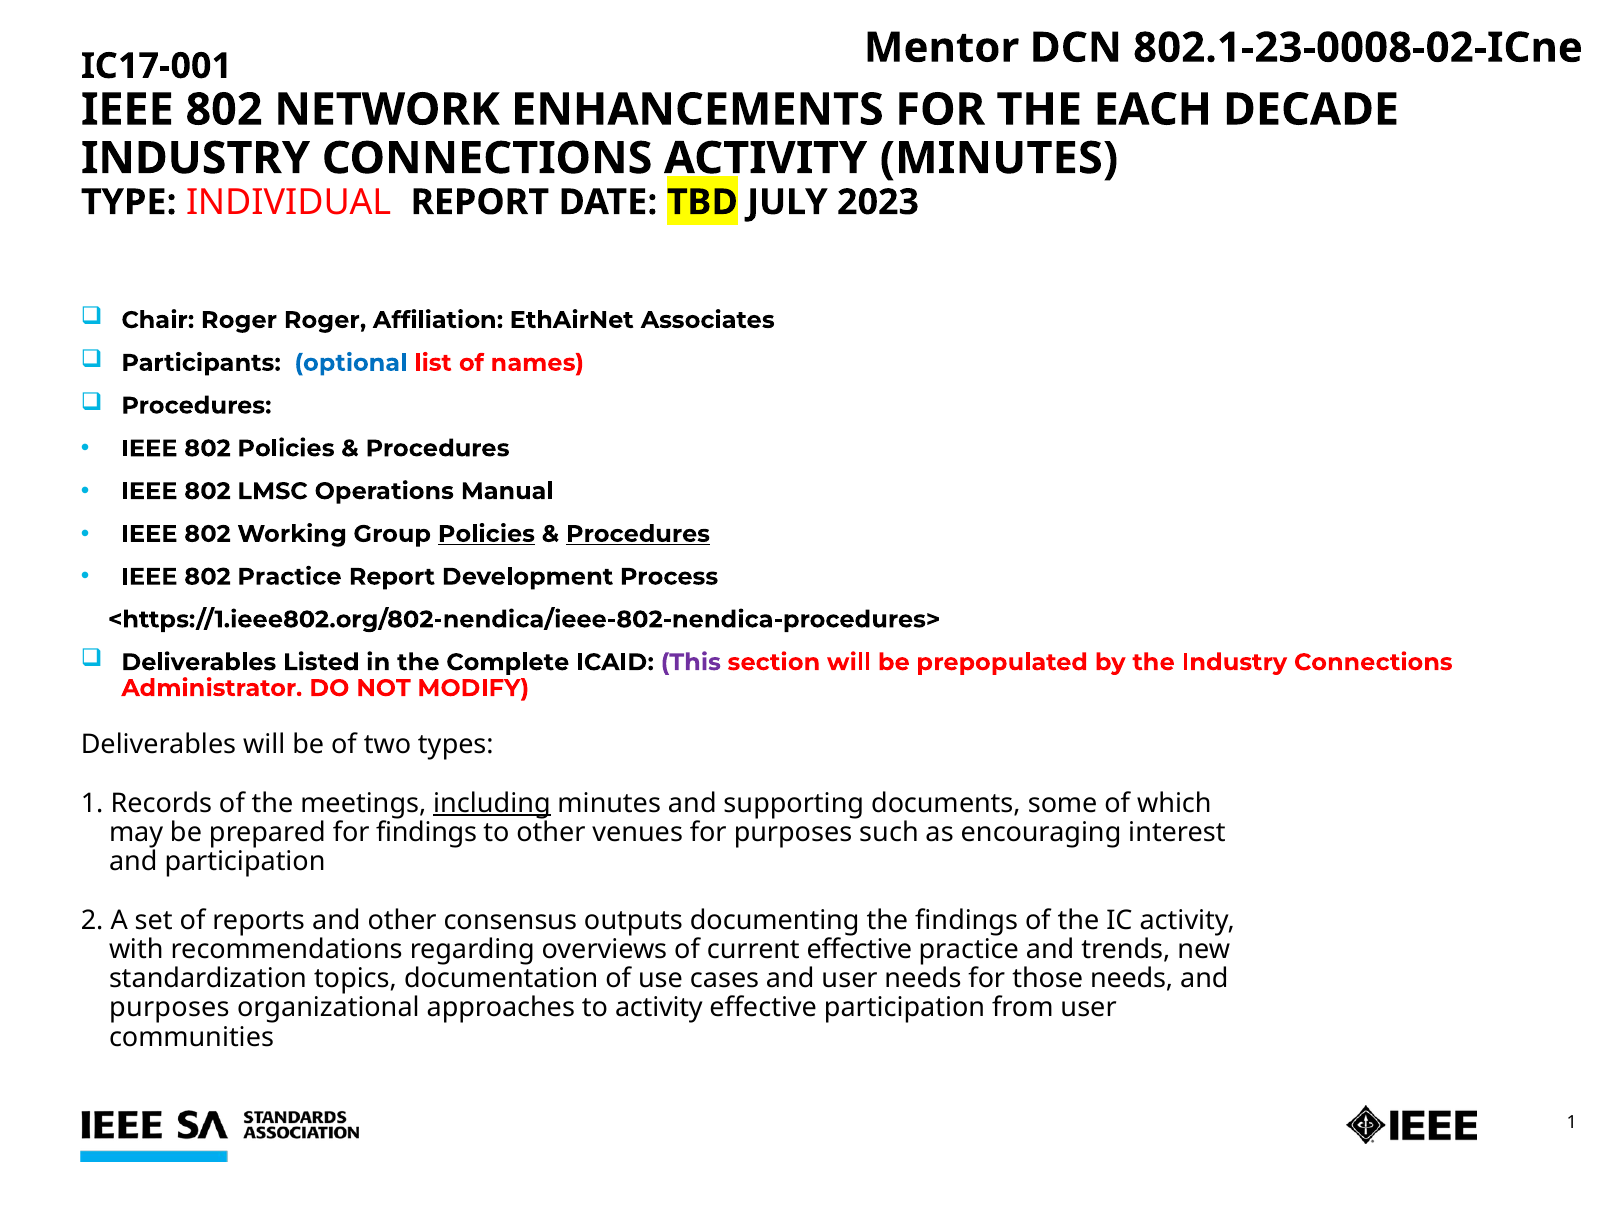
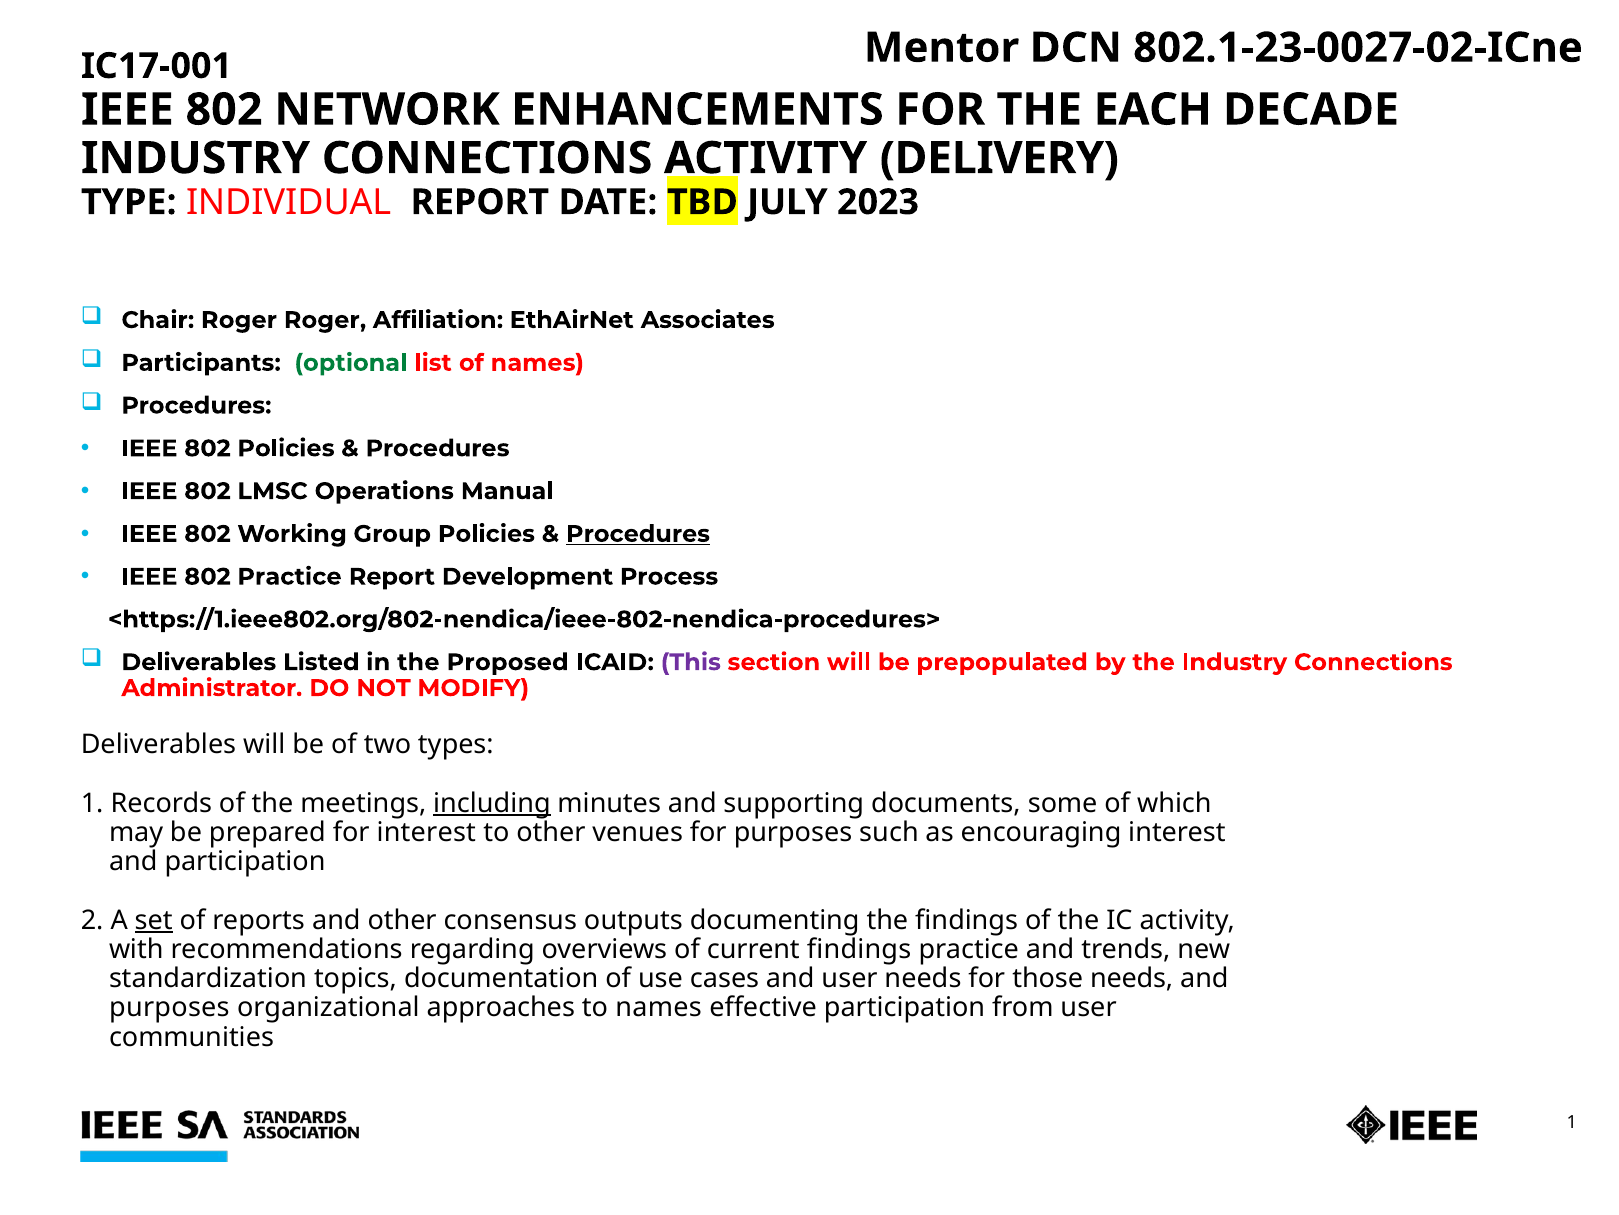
802.1-23-0008-02-ICne: 802.1-23-0008-02-ICne -> 802.1-23-0027-02-ICne (1358, 48)
MINUTES: MINUTES -> DELIVERY (999, 158)
optional colour: blue -> green (351, 363)
Policies underline: present -> none (486, 534)
Complete: Complete -> Proposed (508, 662)
for findings: findings -> interest (426, 832)
set underline: none -> present (154, 920)
current effective: effective -> findings (859, 949)
to activity: activity -> names (659, 1007)
